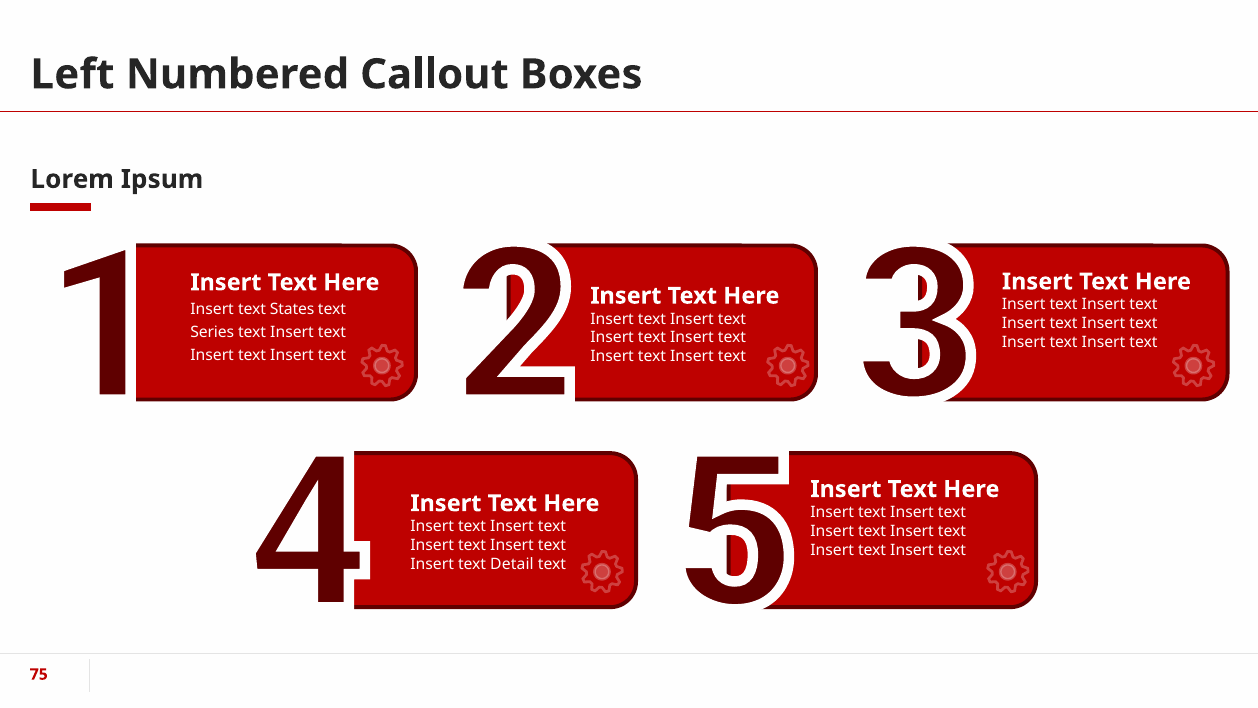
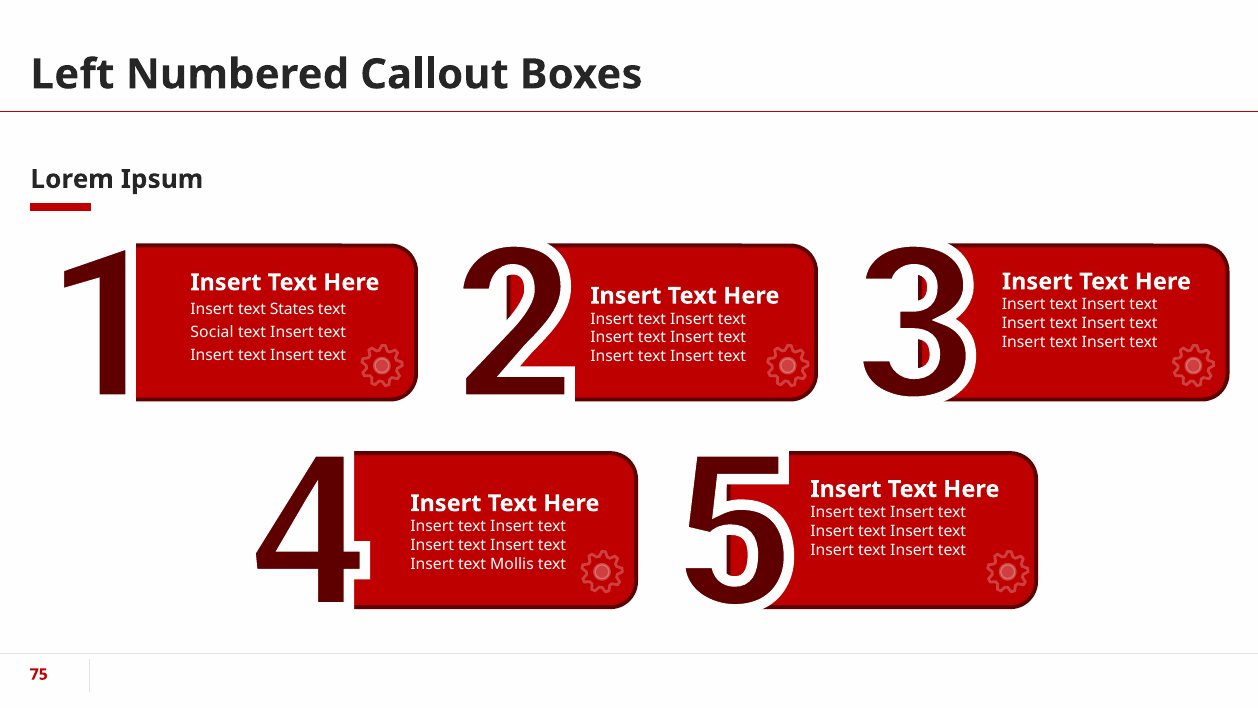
Series: Series -> Social (212, 332)
Detail: Detail -> Mollis (512, 564)
